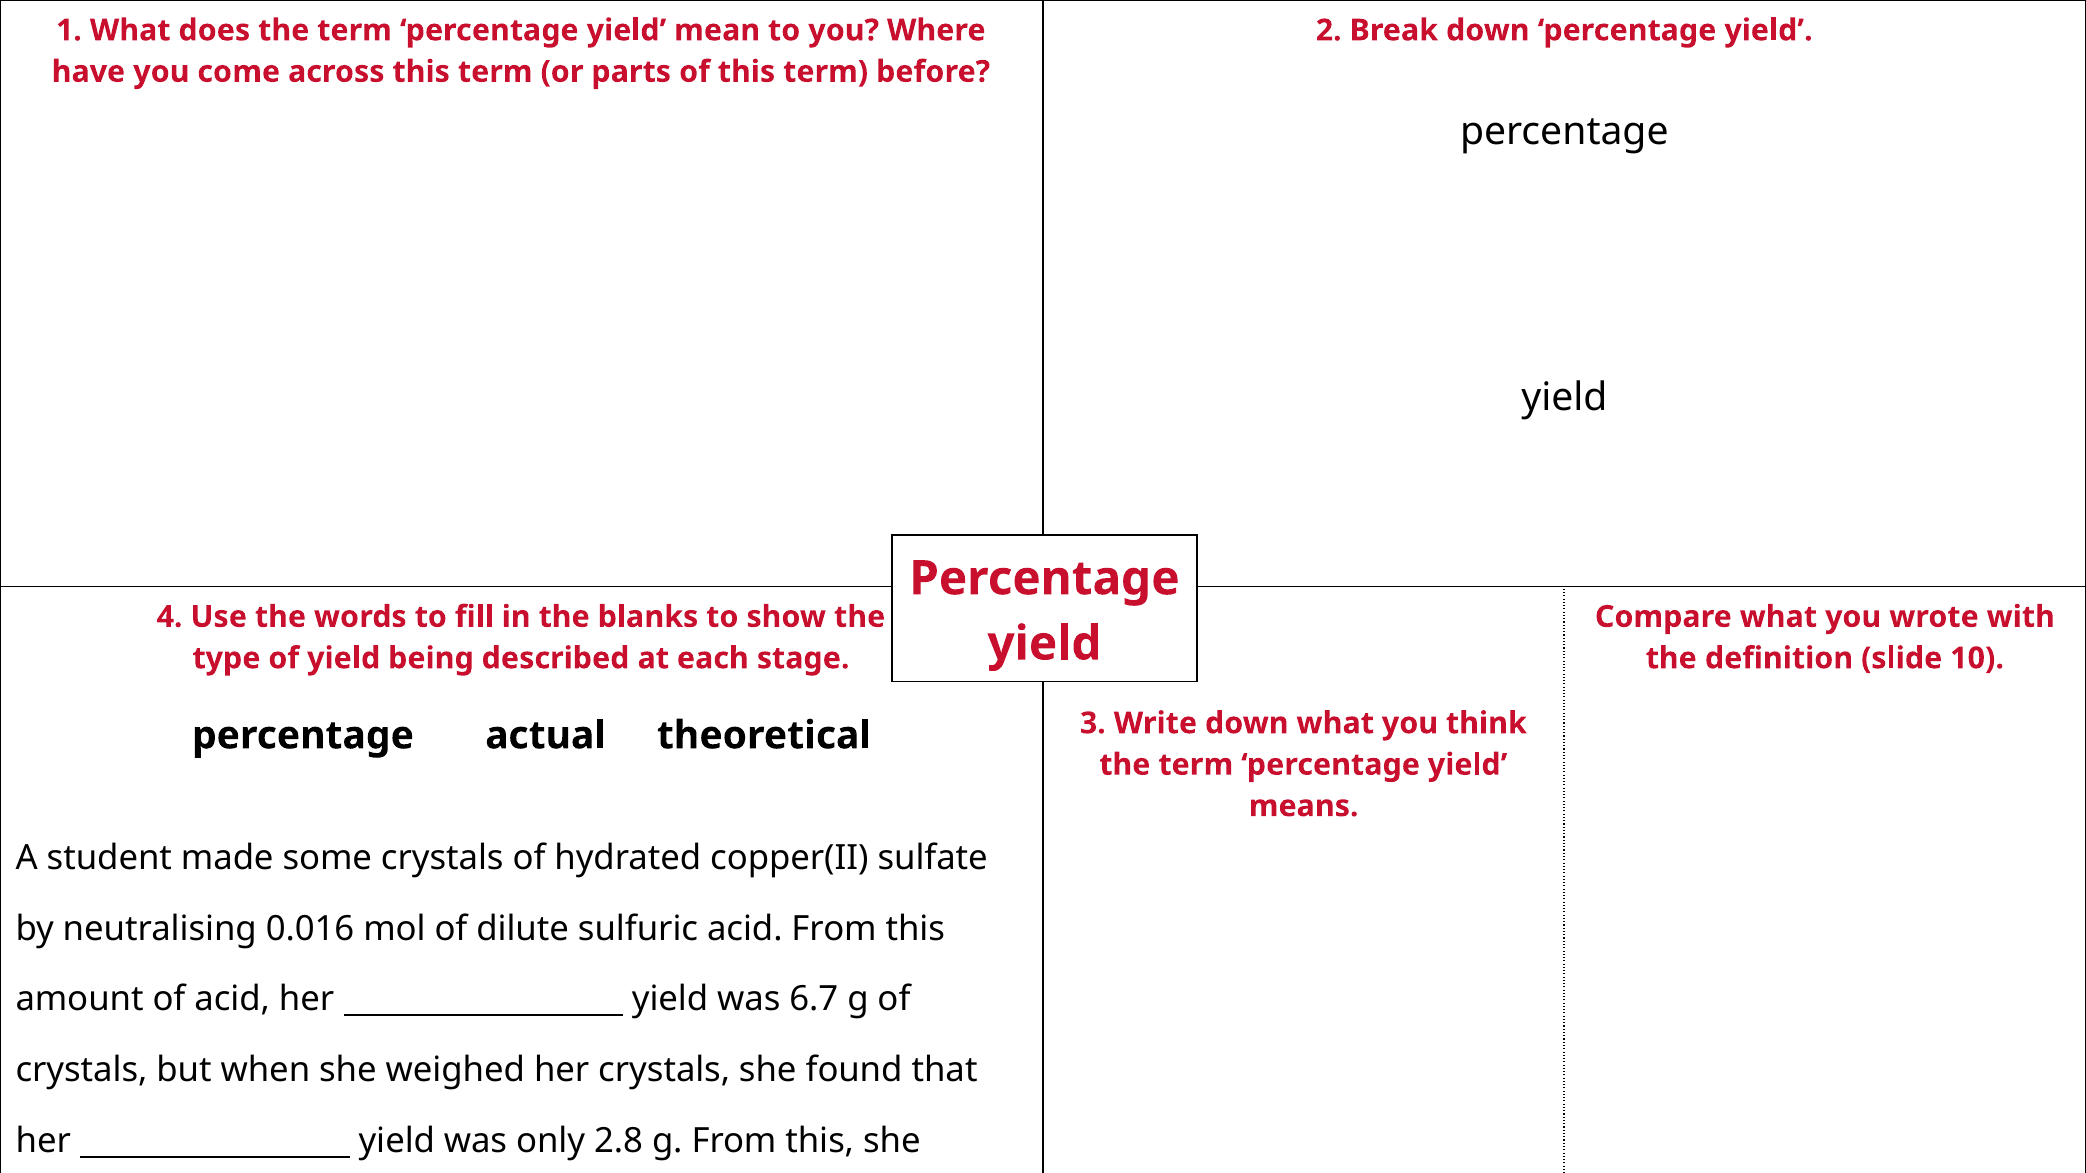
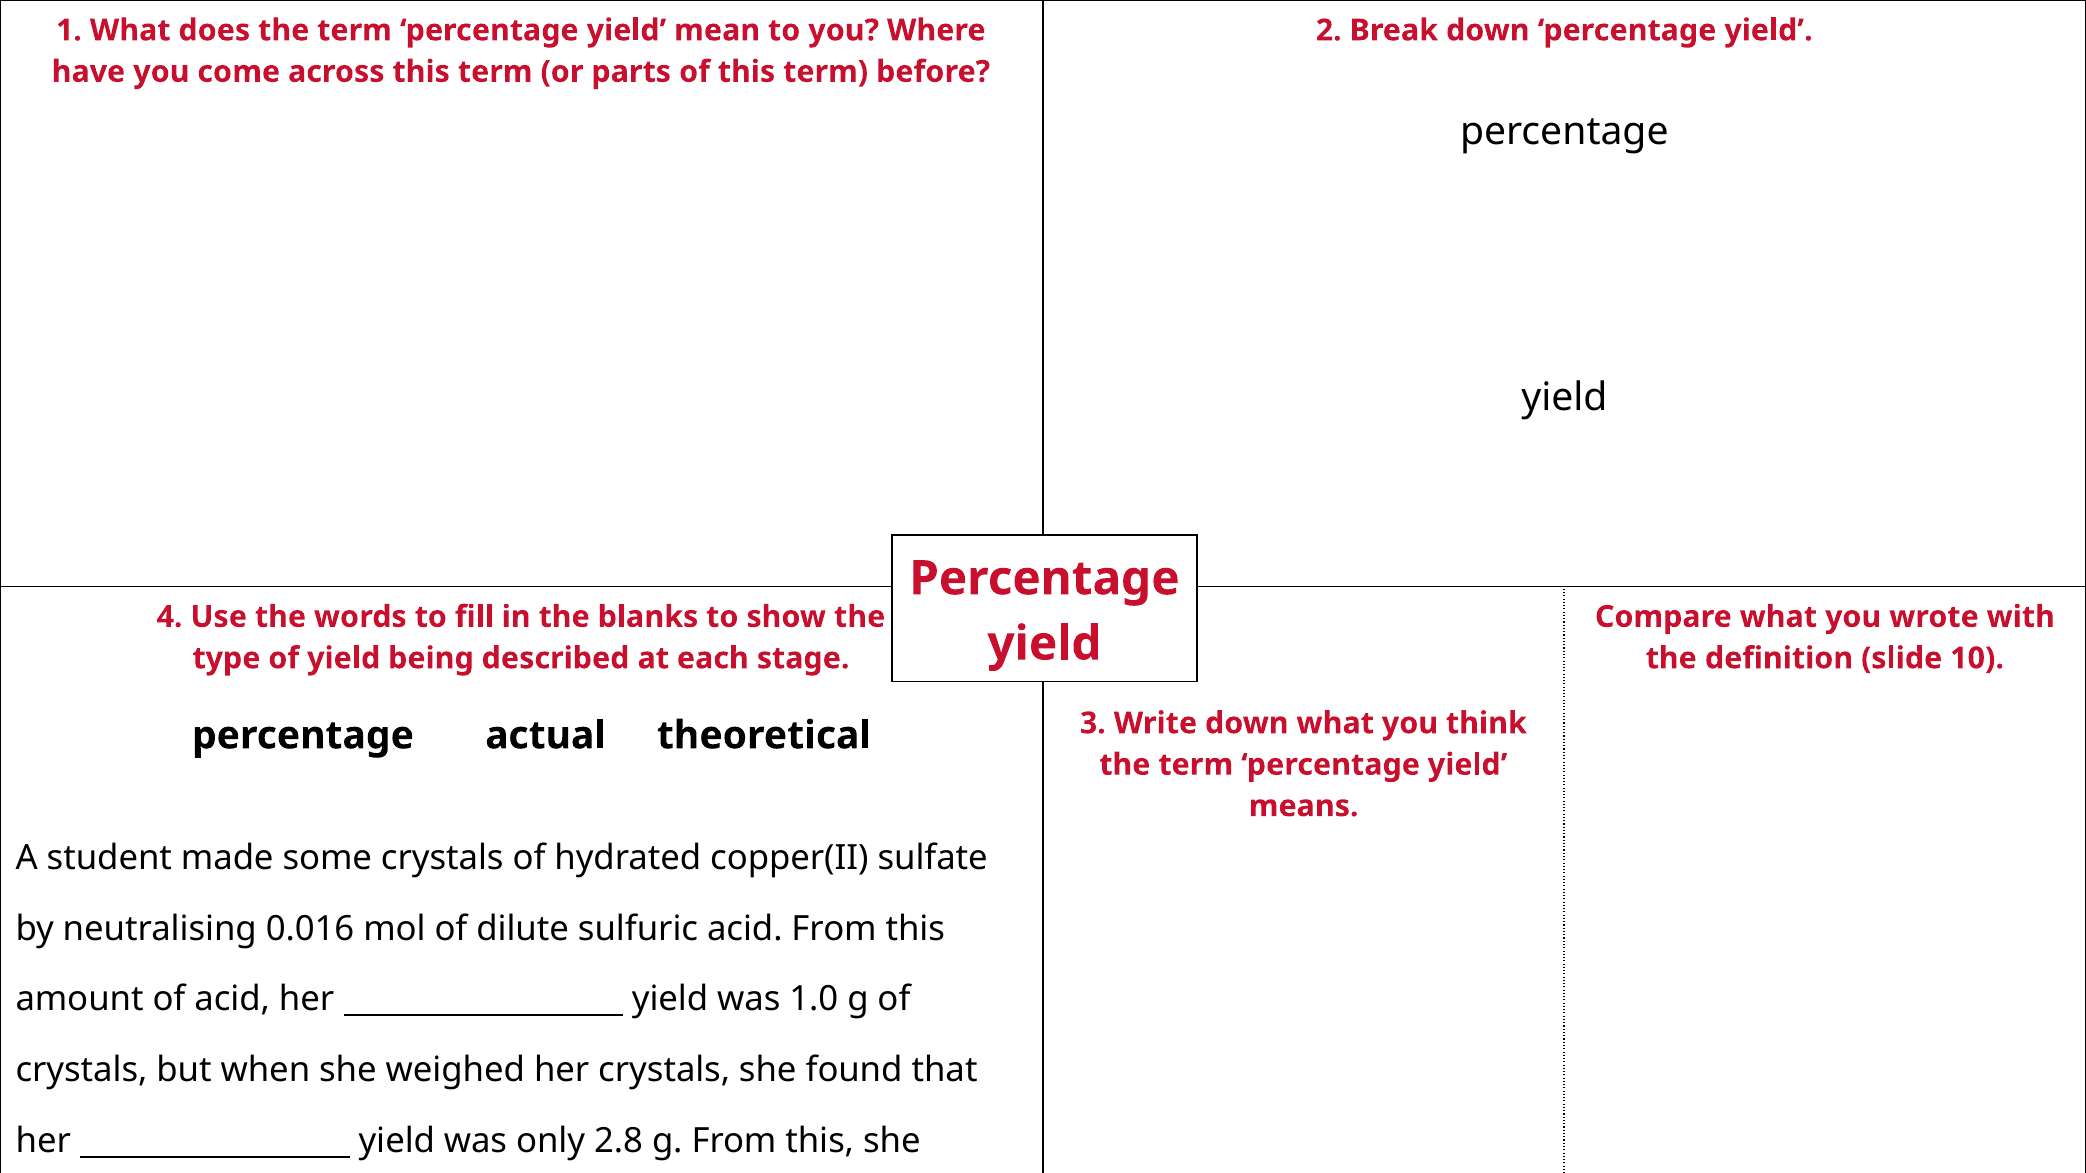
6.7: 6.7 -> 1.0 (814, 1000)
